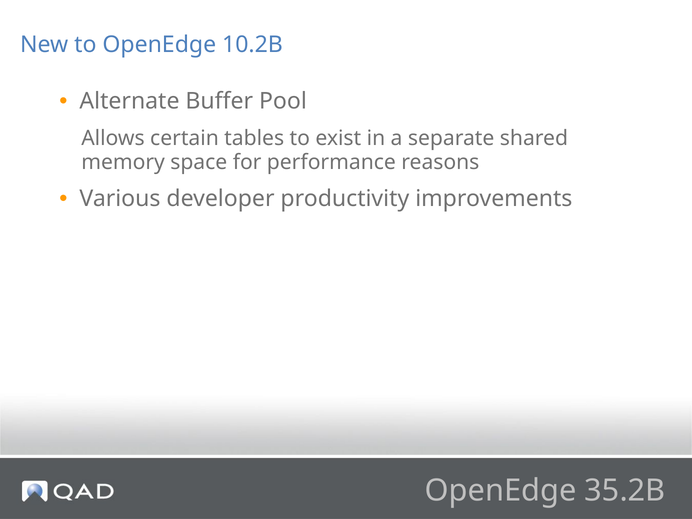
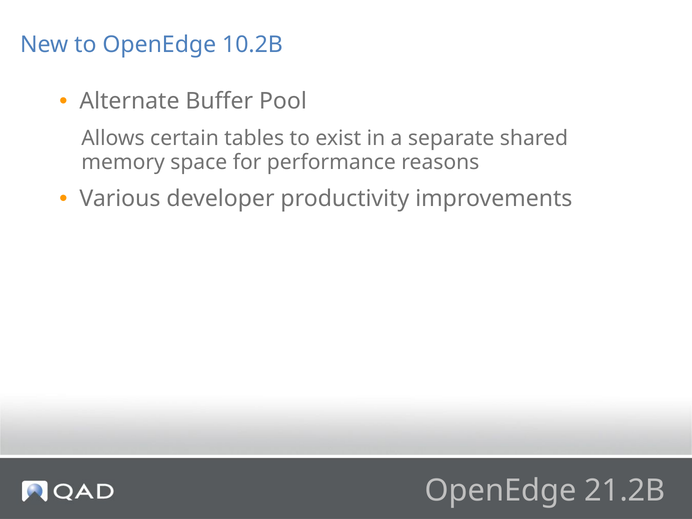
35.2B: 35.2B -> 21.2B (625, 491)
